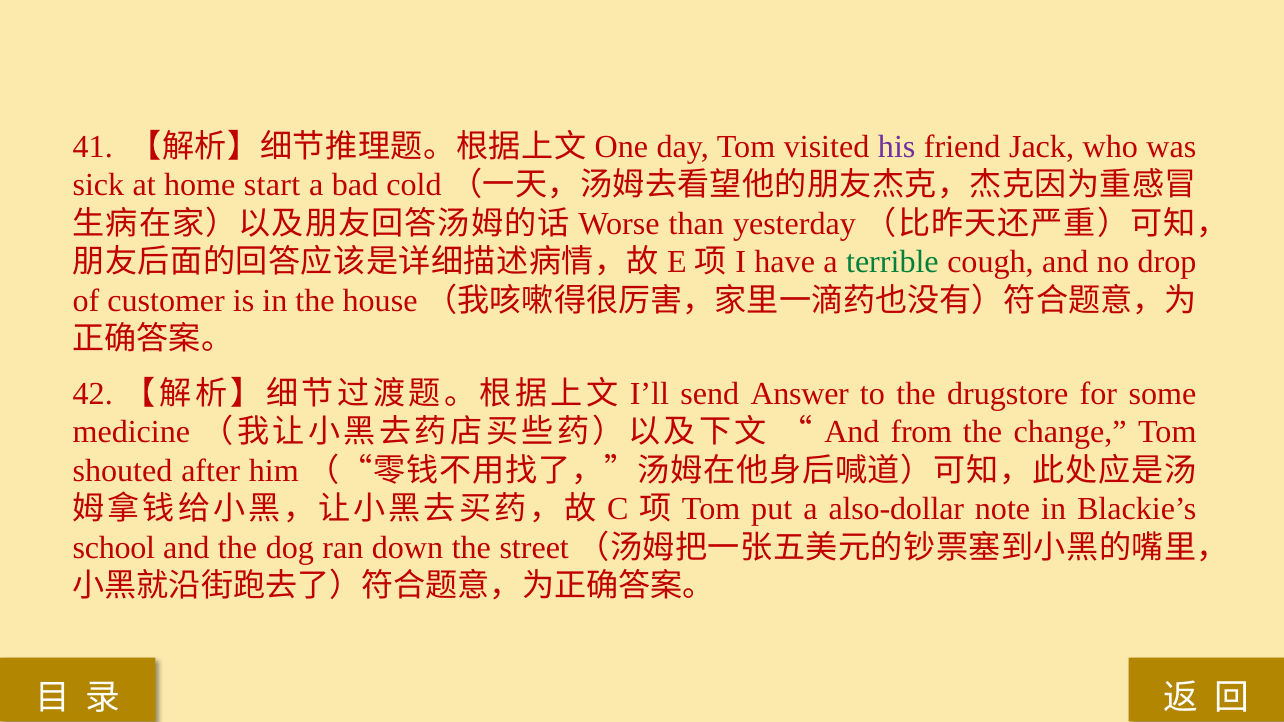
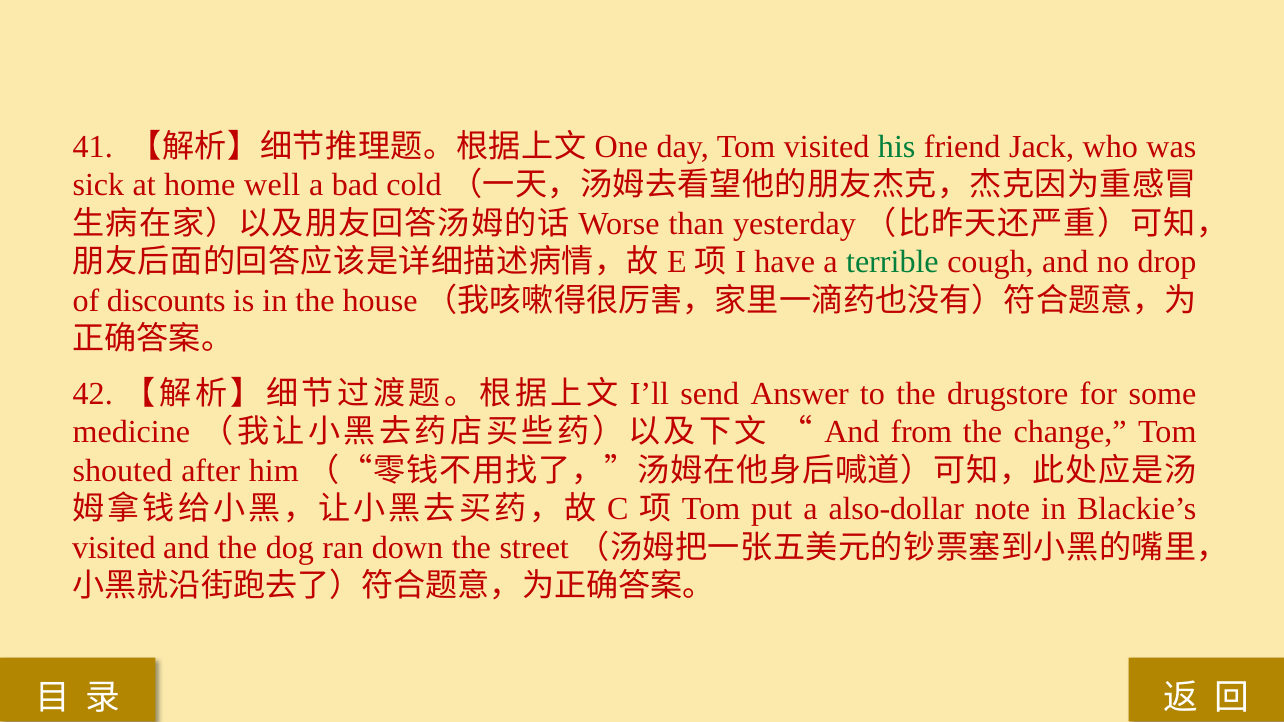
his colour: purple -> green (897, 147)
start: start -> well (272, 185)
customer: customer -> discounts (166, 301)
school: school -> visited (114, 548)
